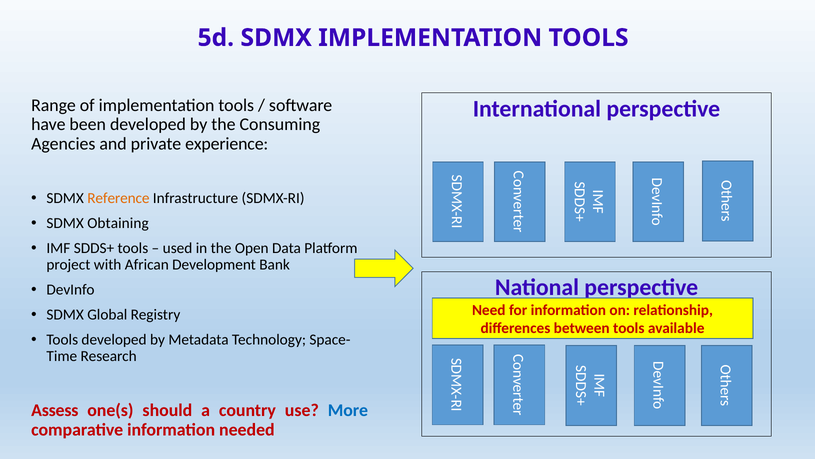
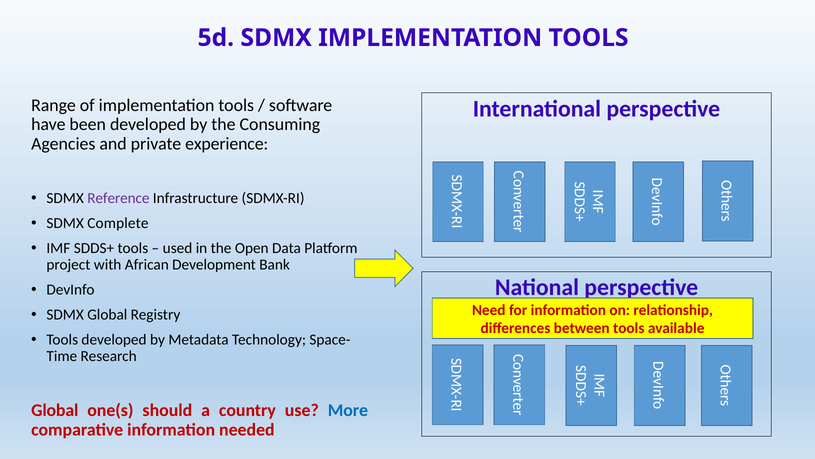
Reference colour: orange -> purple (118, 198)
Obtaining: Obtaining -> Complete (118, 223)
Assess: Assess -> Global (55, 410)
